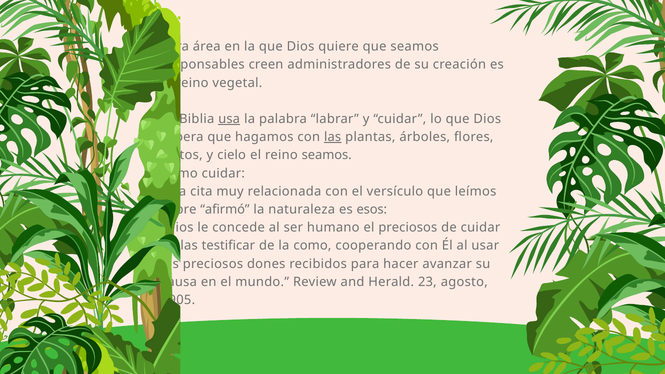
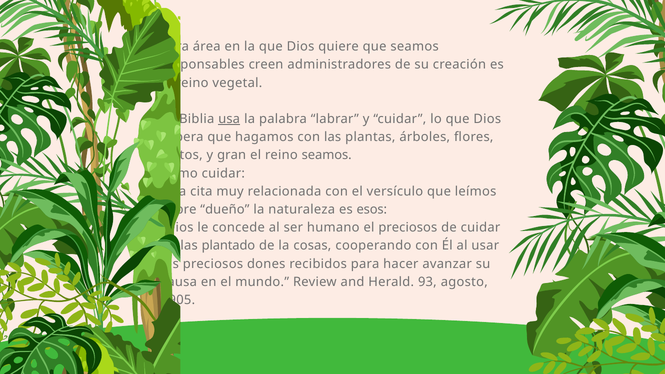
las underline: present -> none (333, 137)
cielo: cielo -> gran (232, 155)
afirmó: afirmó -> dueño (225, 210)
testificar: testificar -> plantado (228, 246)
como: como -> cosas (312, 246)
23: 23 -> 93 (427, 282)
